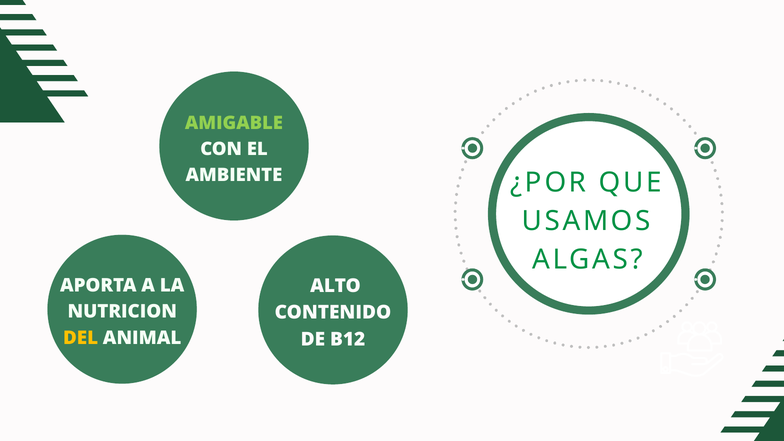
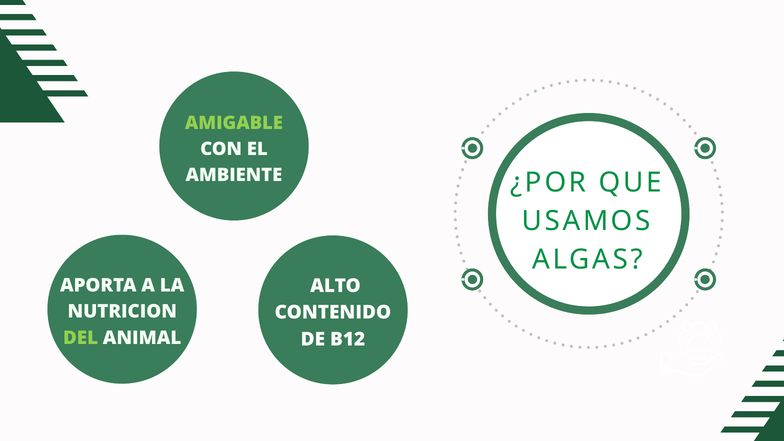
DEL colour: yellow -> light green (81, 338)
